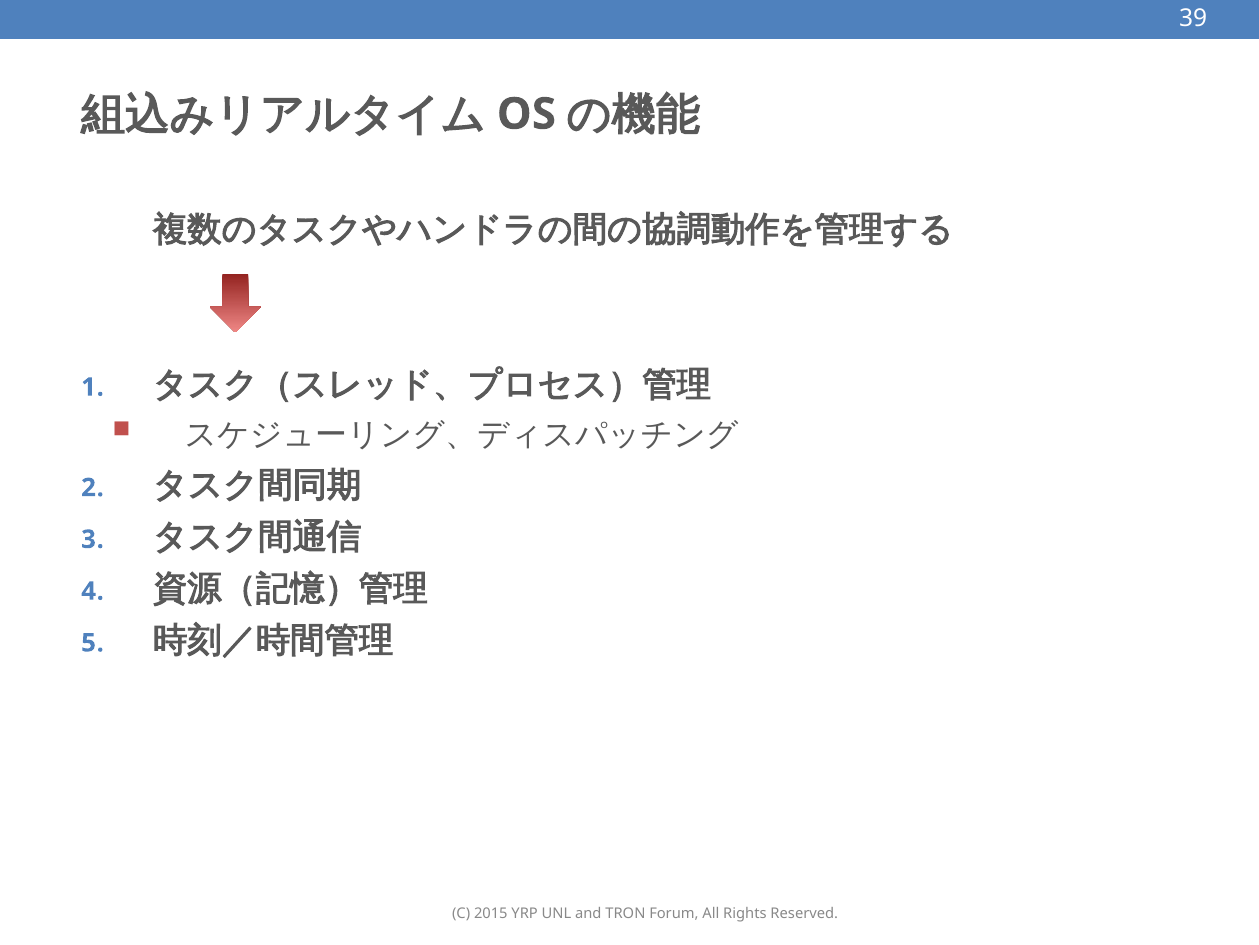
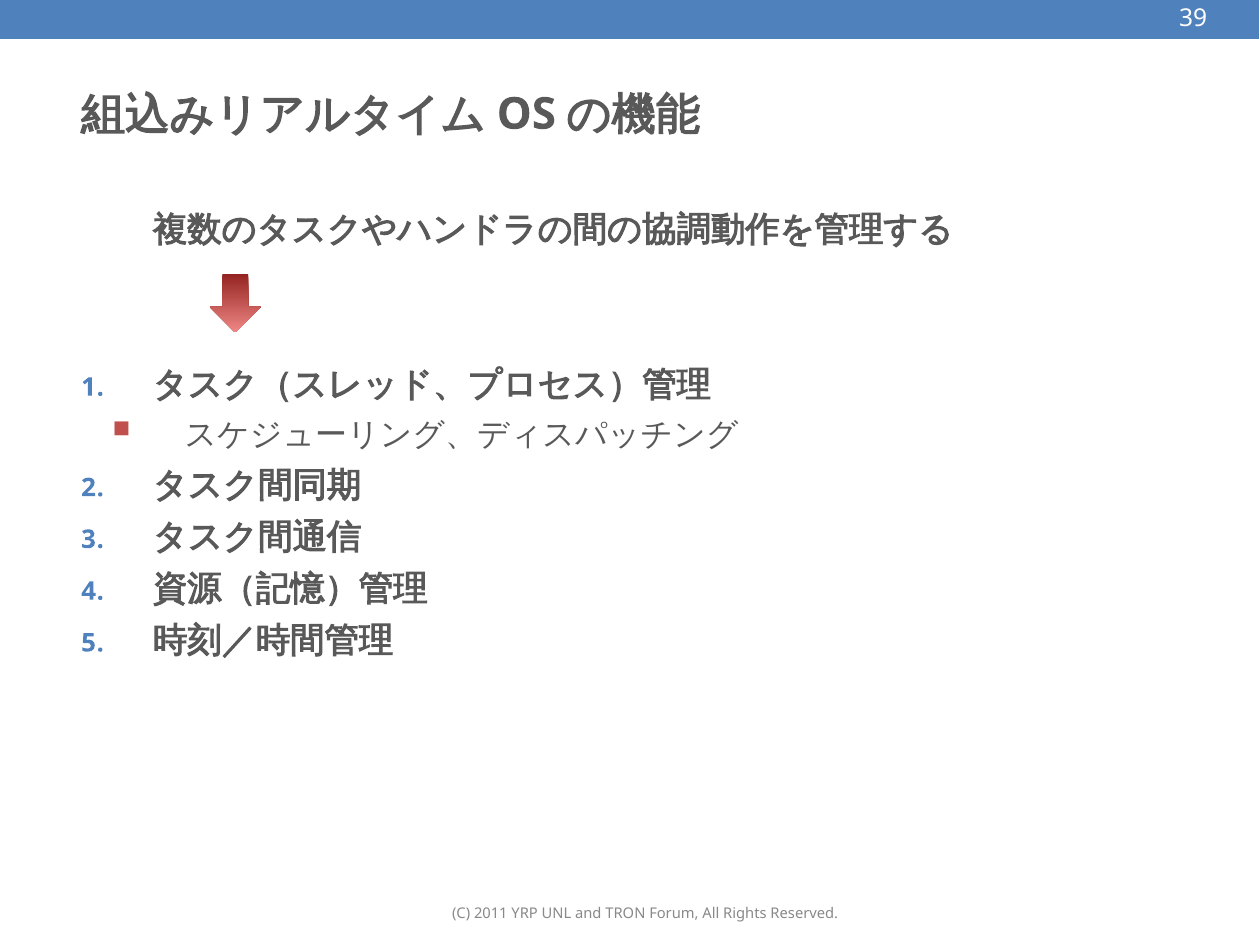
2015: 2015 -> 2011 (491, 913)
